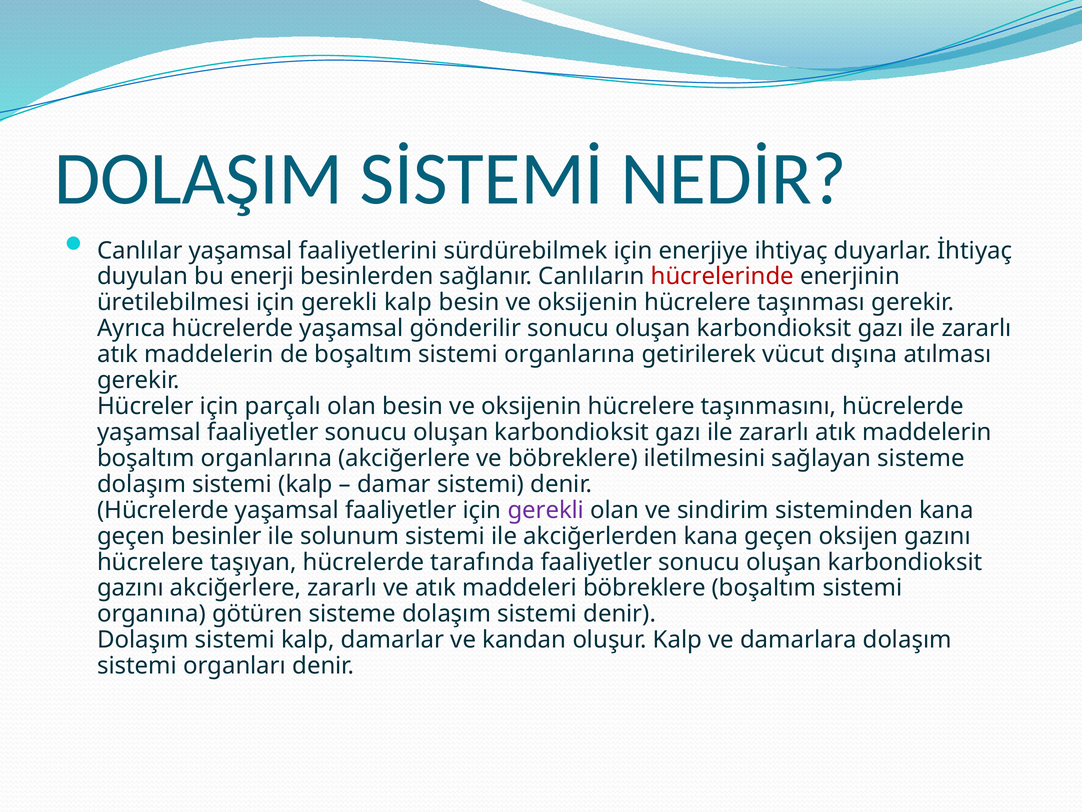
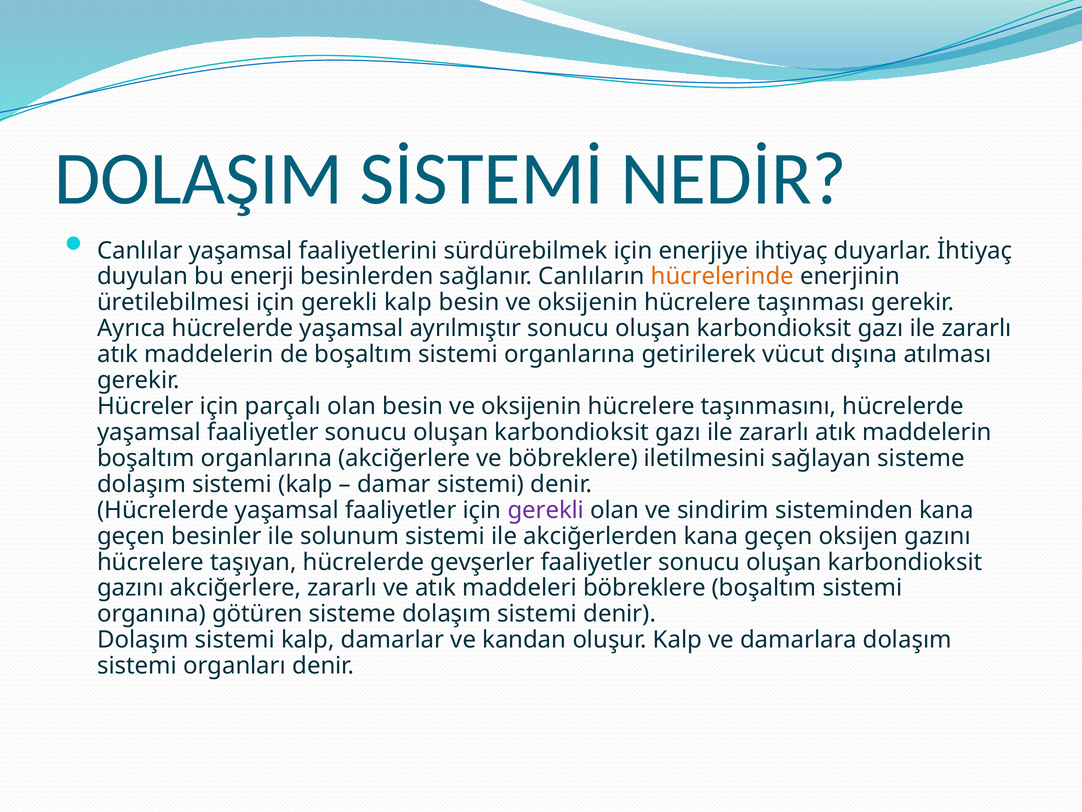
hücrelerinde colour: red -> orange (722, 276)
gönderilir: gönderilir -> ayrılmıştır (465, 328)
tarafında: tarafında -> gevşerler (483, 562)
